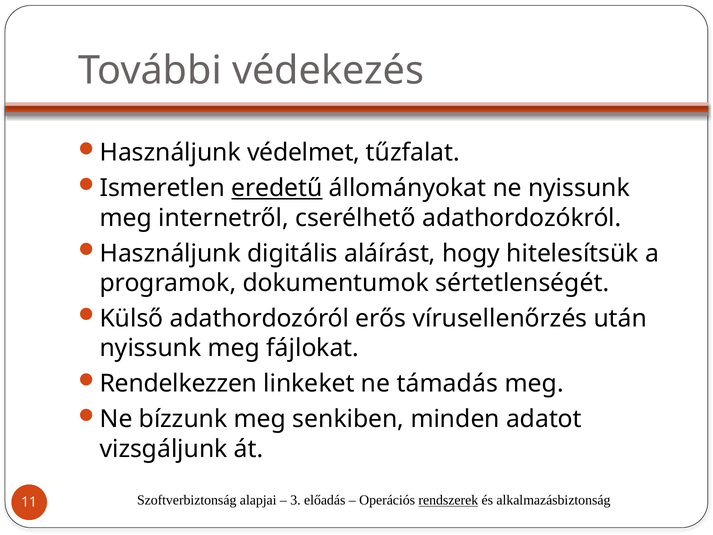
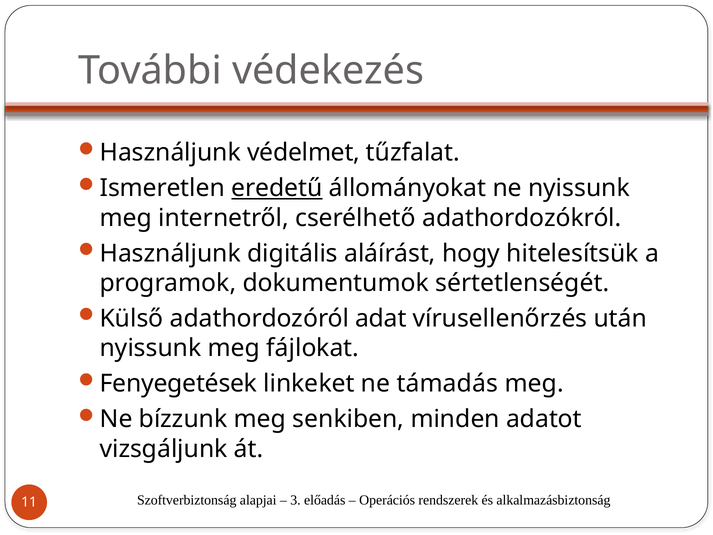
erős: erős -> adat (381, 318)
Rendelkezzen: Rendelkezzen -> Fenyegetések (178, 384)
rendszerek underline: present -> none (448, 500)
